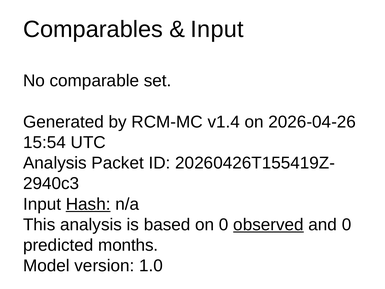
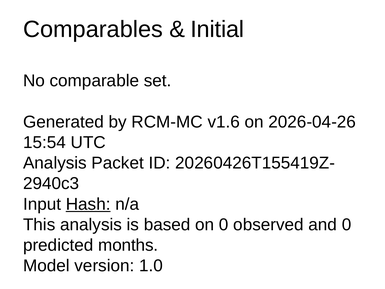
Input: Input -> Initial (217, 29)
v1.4: v1.4 -> v1.6 (224, 122)
observed underline: present -> none (268, 225)
